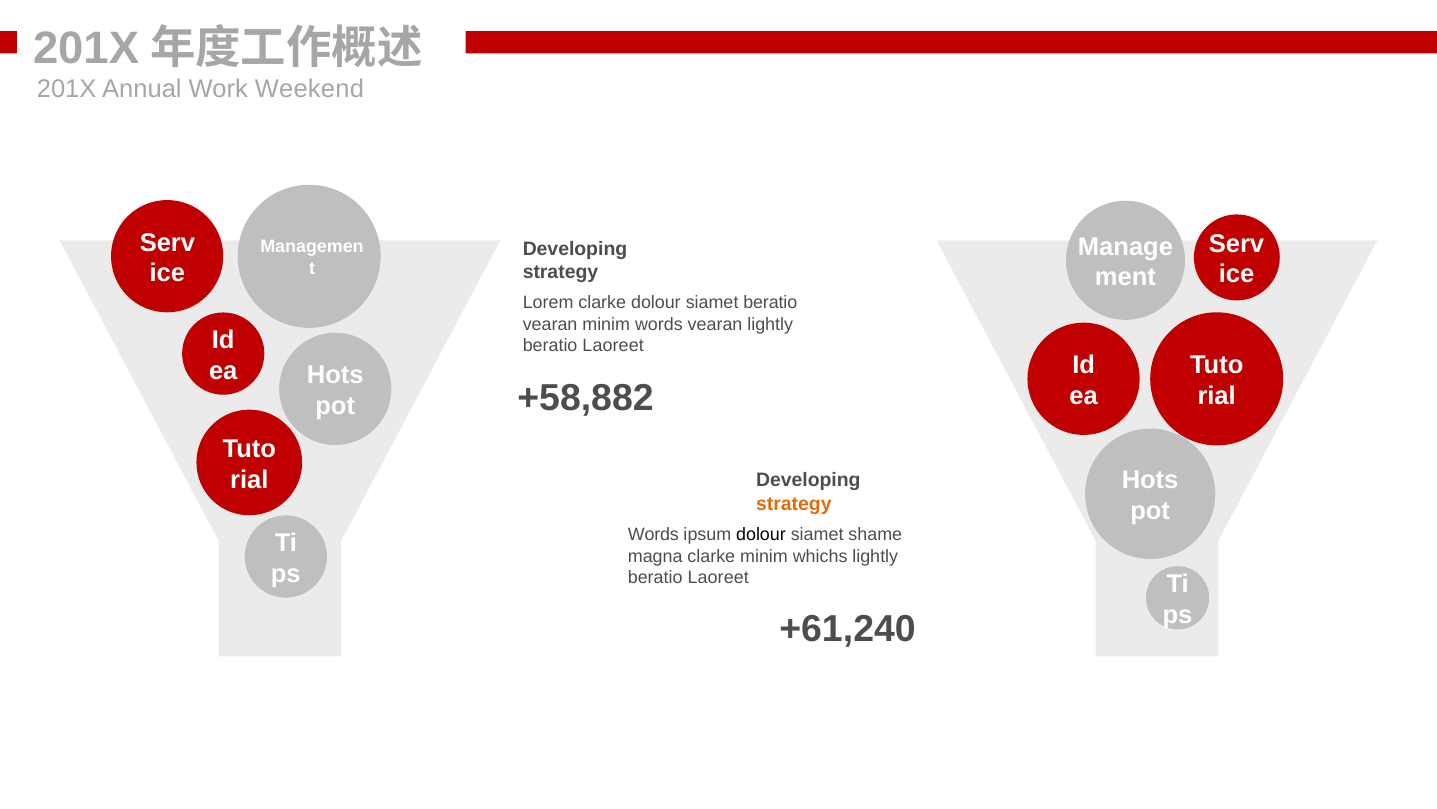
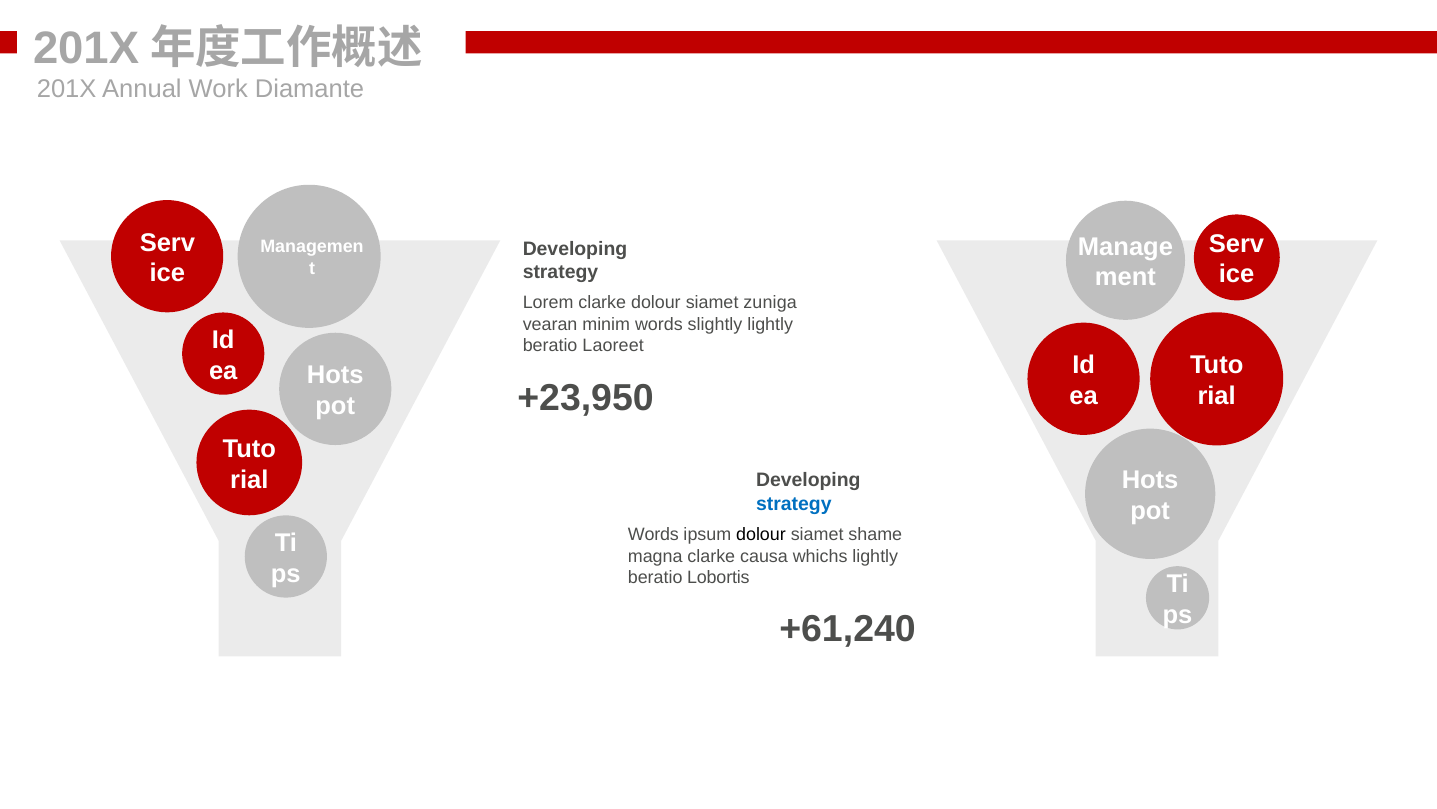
Weekend: Weekend -> Diamante (310, 88)
siamet beratio: beratio -> zuniga (770, 302)
words vearan: vearan -> slightly (715, 324)
+58,882: +58,882 -> +23,950 (586, 398)
strategy colour: orange -> blue (794, 503)
clarke minim: minim -> causa (764, 556)
Laoreet: Laoreet -> Lobortis (718, 577)
